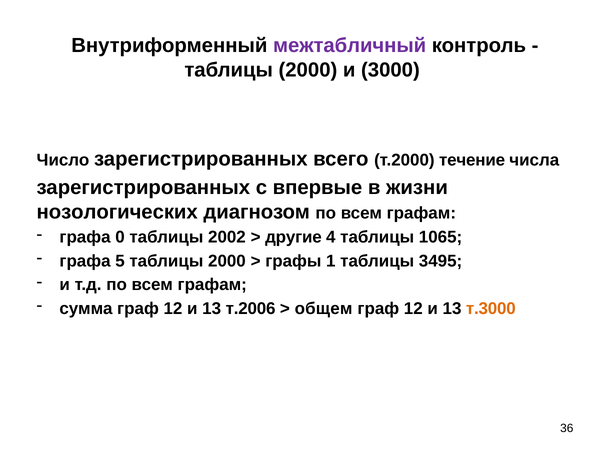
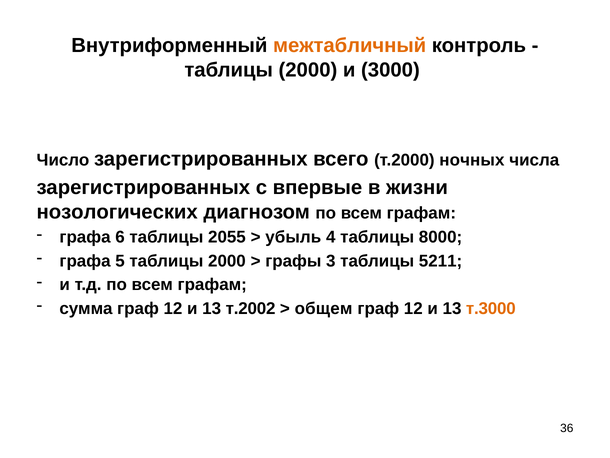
межтабличный colour: purple -> orange (350, 46)
течение: течение -> ночных (472, 160)
0: 0 -> 6 (120, 237)
2002: 2002 -> 2055 (227, 237)
другие: другие -> убыль (293, 237)
1065: 1065 -> 8000 (441, 237)
1: 1 -> 3 (331, 261)
3495: 3495 -> 5211 (441, 261)
т.2006: т.2006 -> т.2002 (251, 308)
